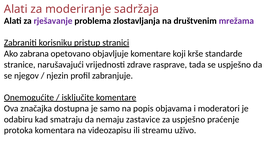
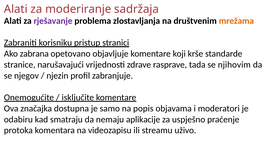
mrežama colour: purple -> orange (236, 21)
se uspješno: uspješno -> njihovim (234, 65)
zastavice: zastavice -> aplikacije (143, 120)
